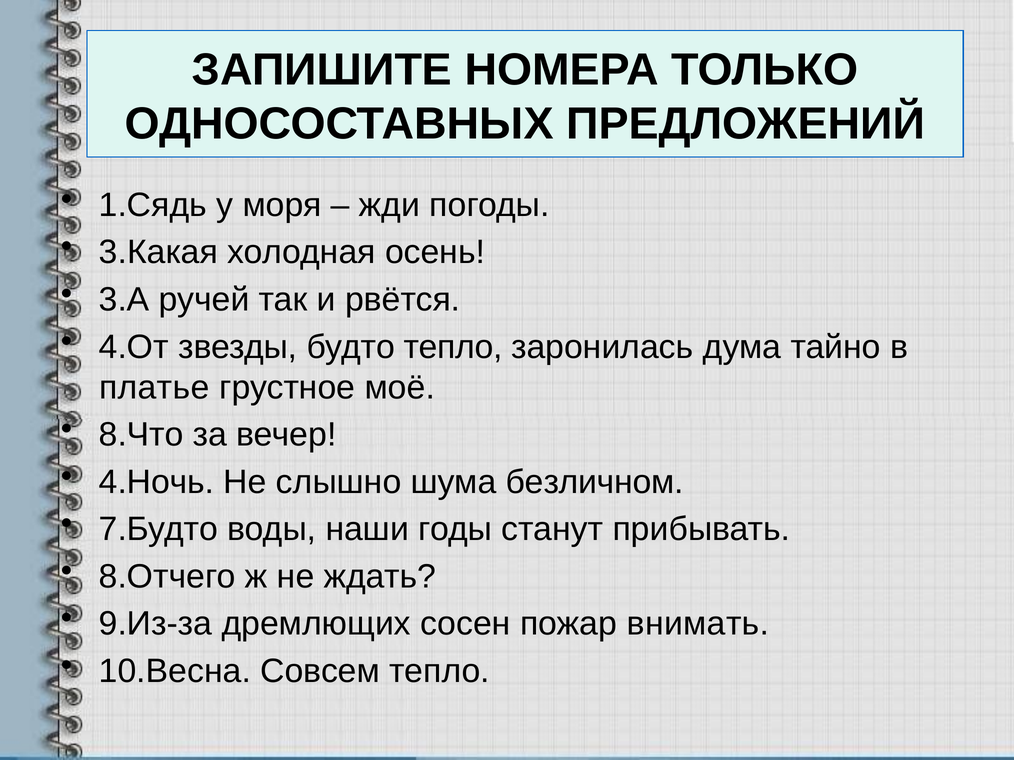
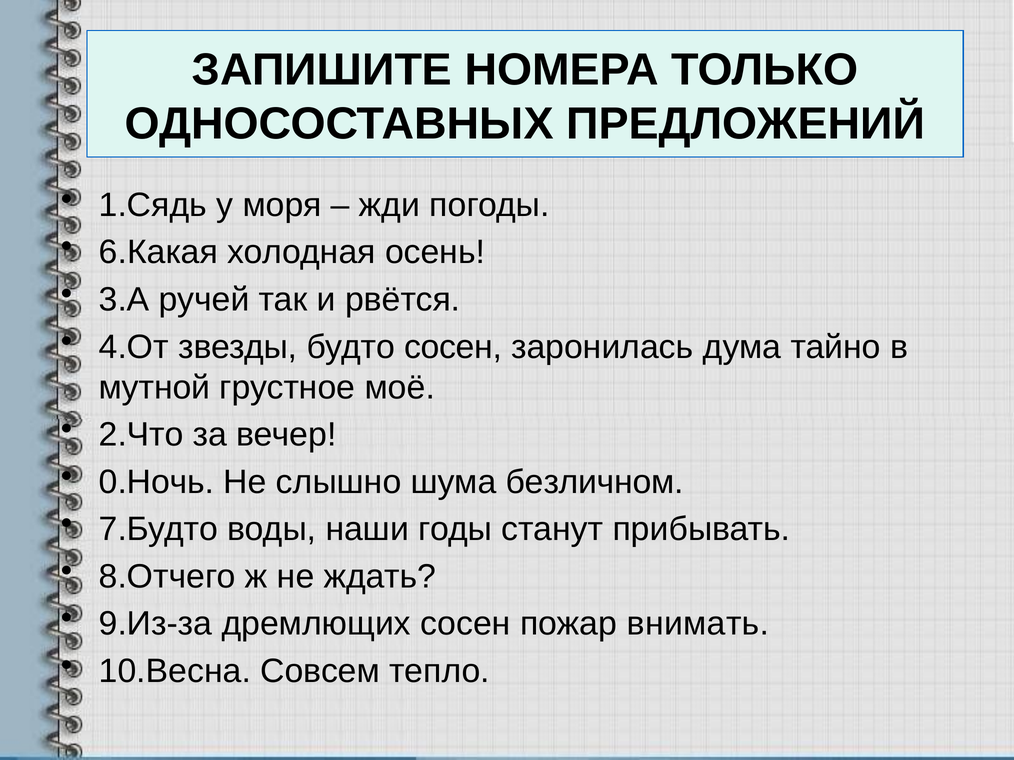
3.Какая: 3.Какая -> 6.Какая (158, 252)
будто тепло: тепло -> сосен (453, 347)
платье: платье -> мутной (154, 388)
8.Что: 8.Что -> 2.Что (141, 435)
4.Ночь: 4.Ночь -> 0.Ночь (157, 482)
